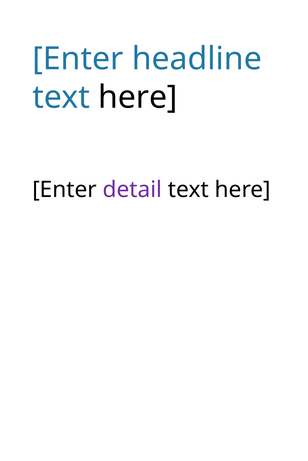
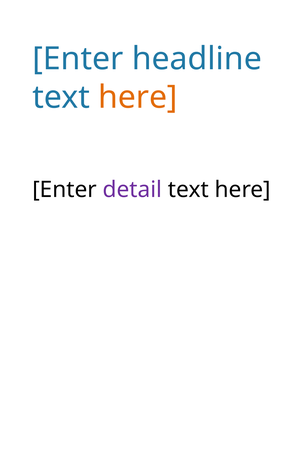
here colour: black -> orange (138, 97)
